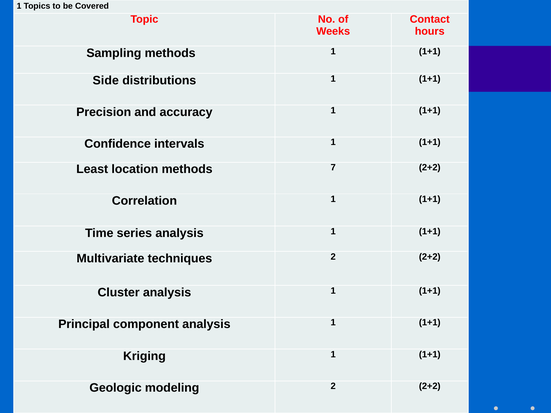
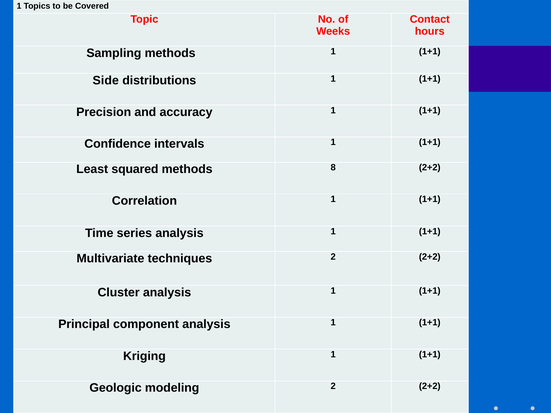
location: location -> squared (135, 169)
7: 7 -> 8 (333, 168)
